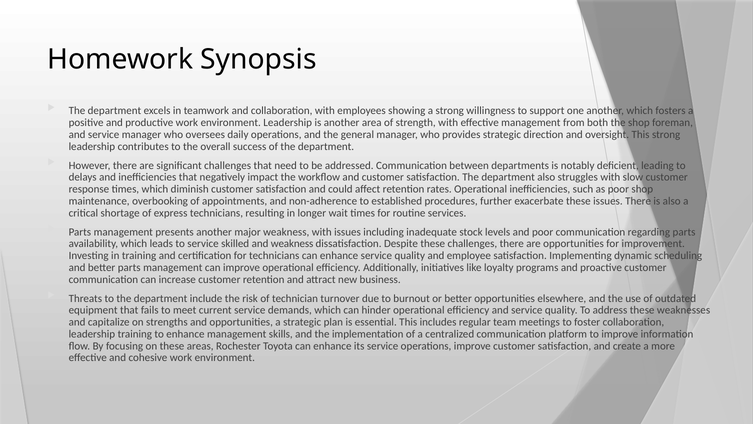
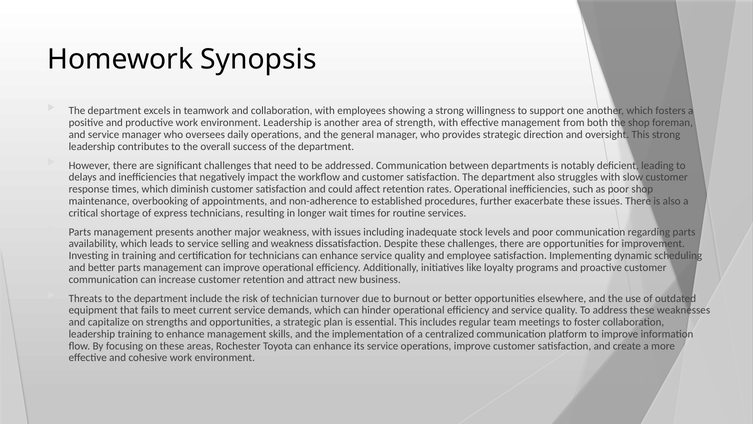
skilled: skilled -> selling (235, 244)
